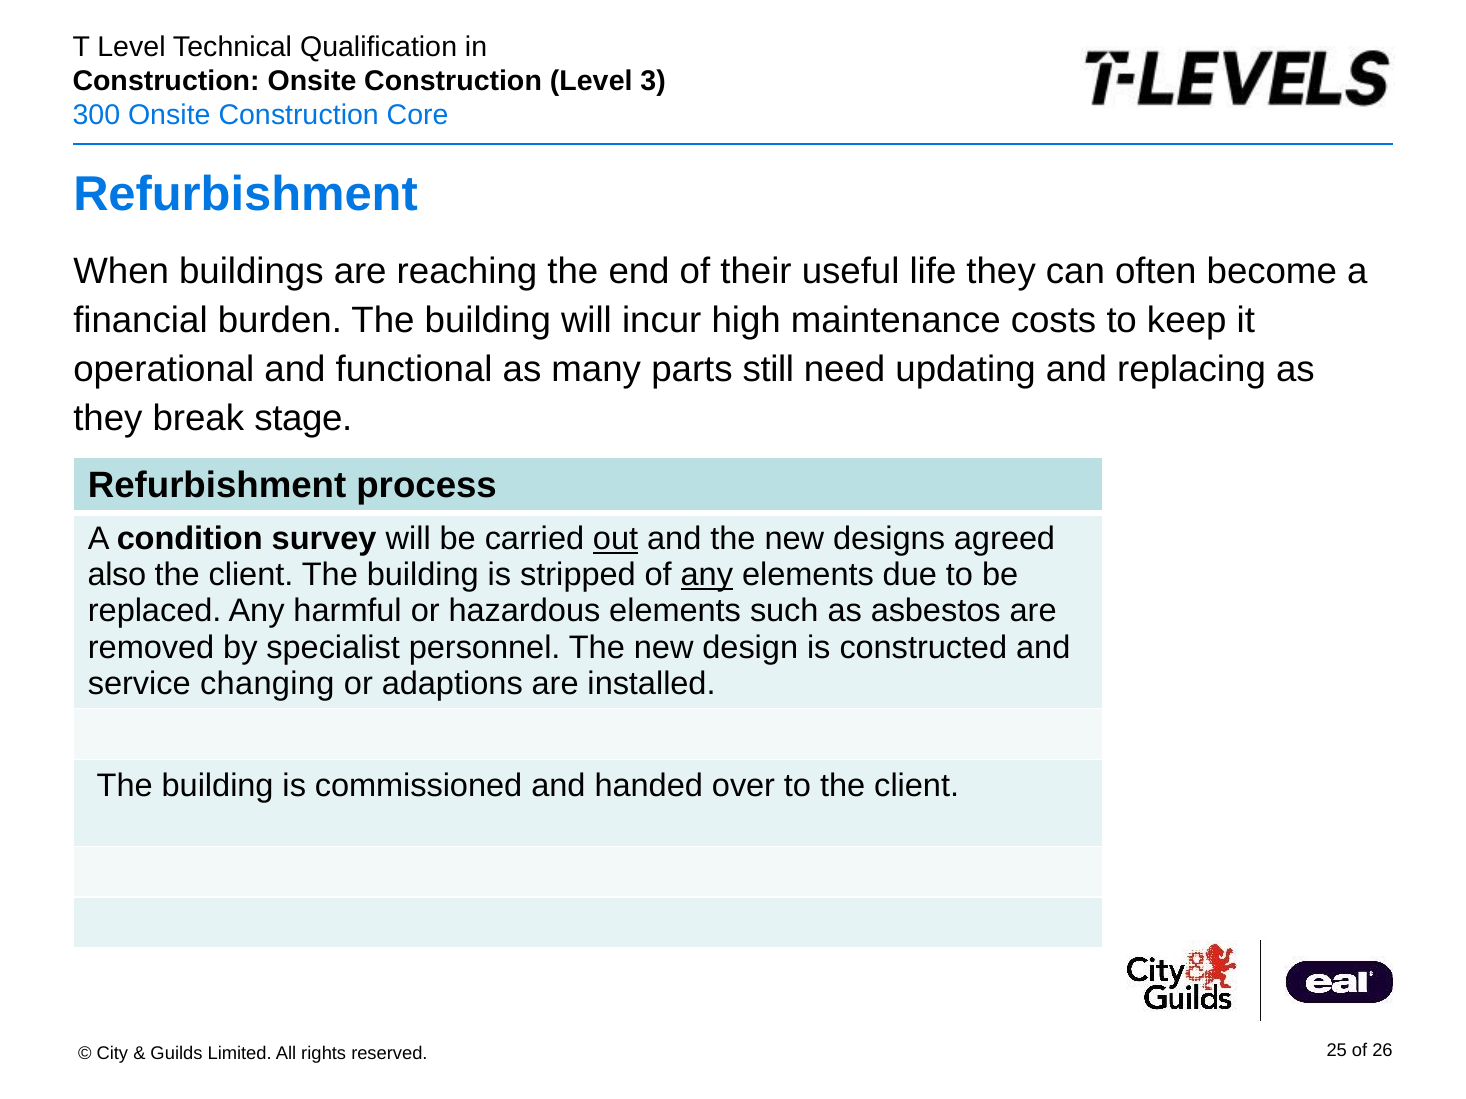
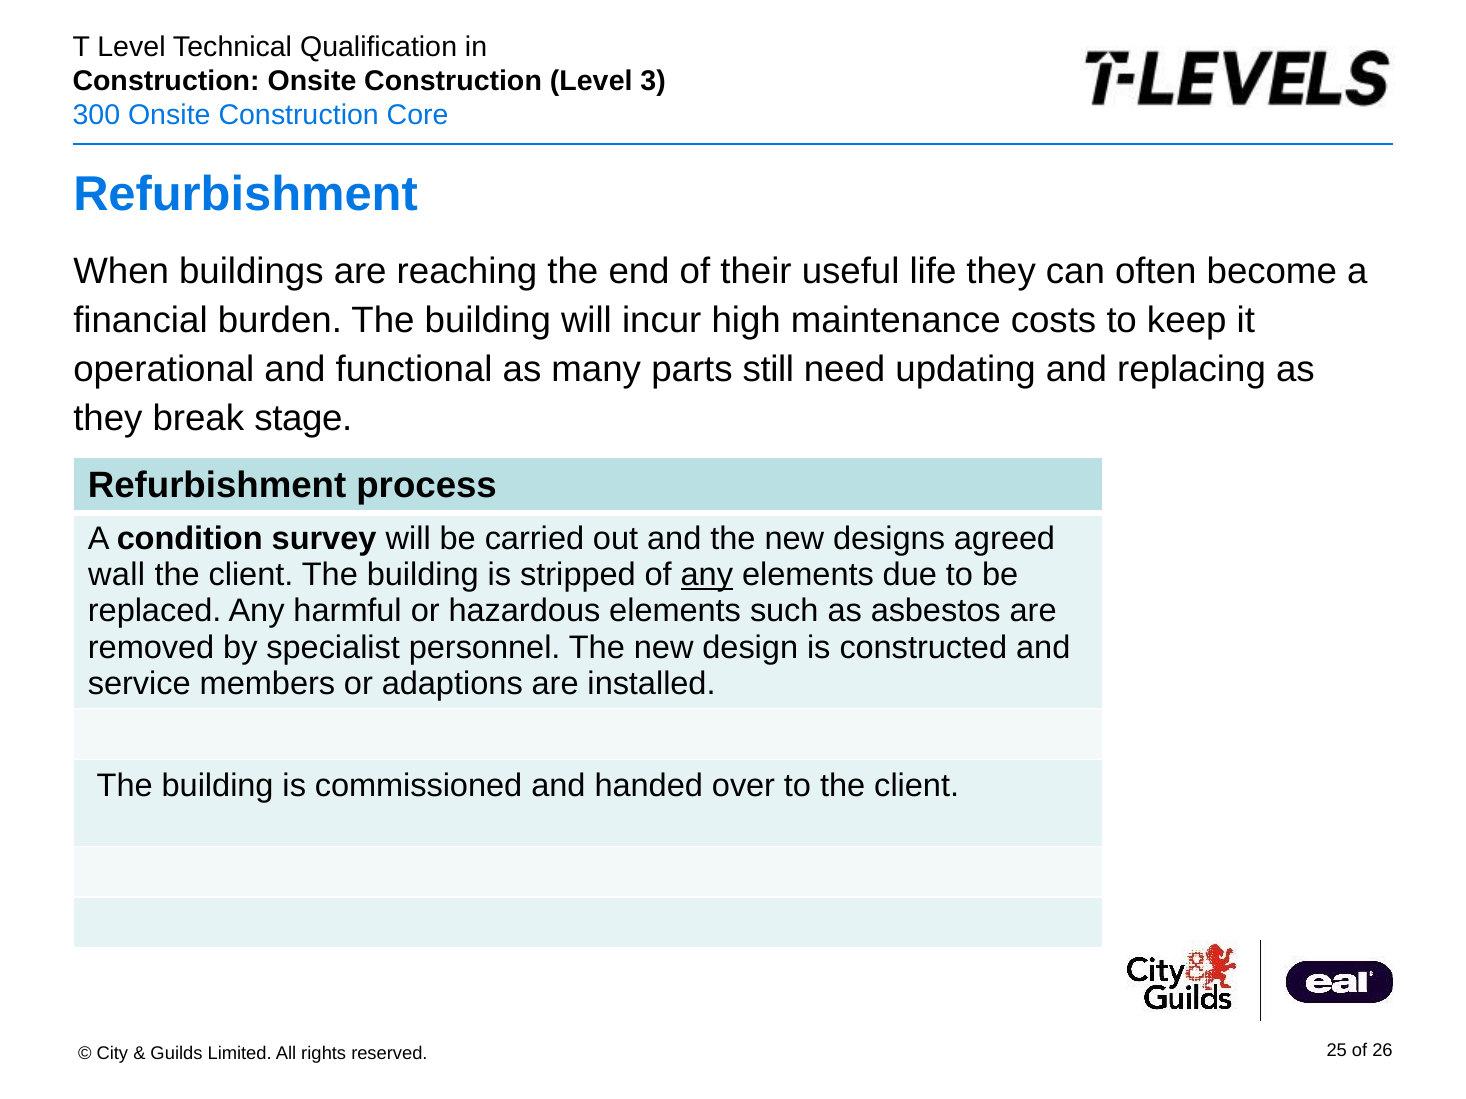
out underline: present -> none (616, 539)
also: also -> wall (117, 575)
changing: changing -> members (267, 684)
